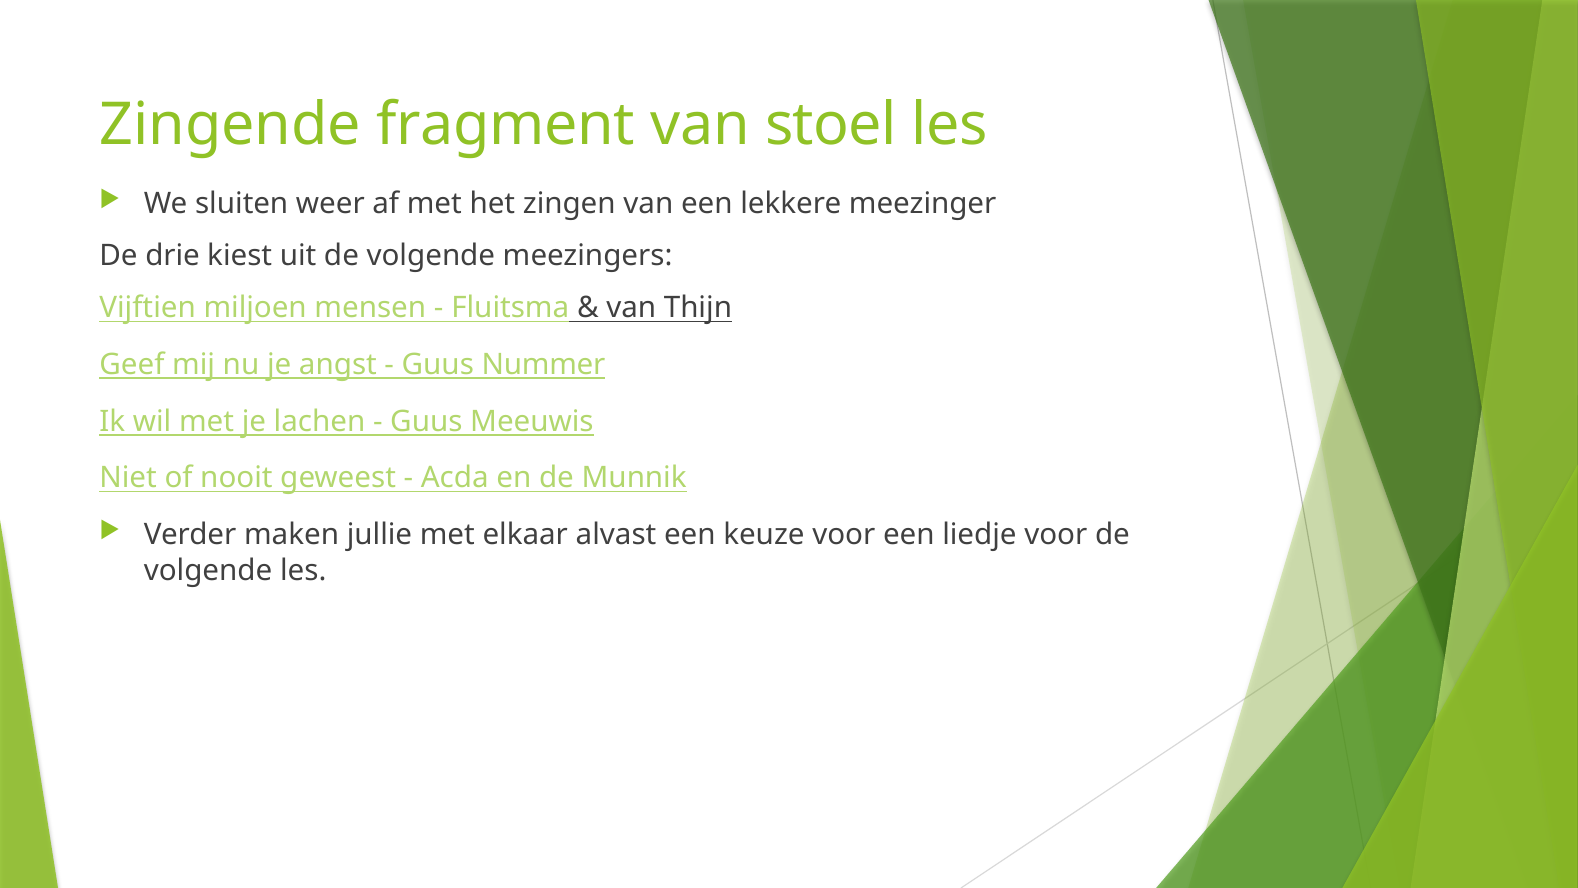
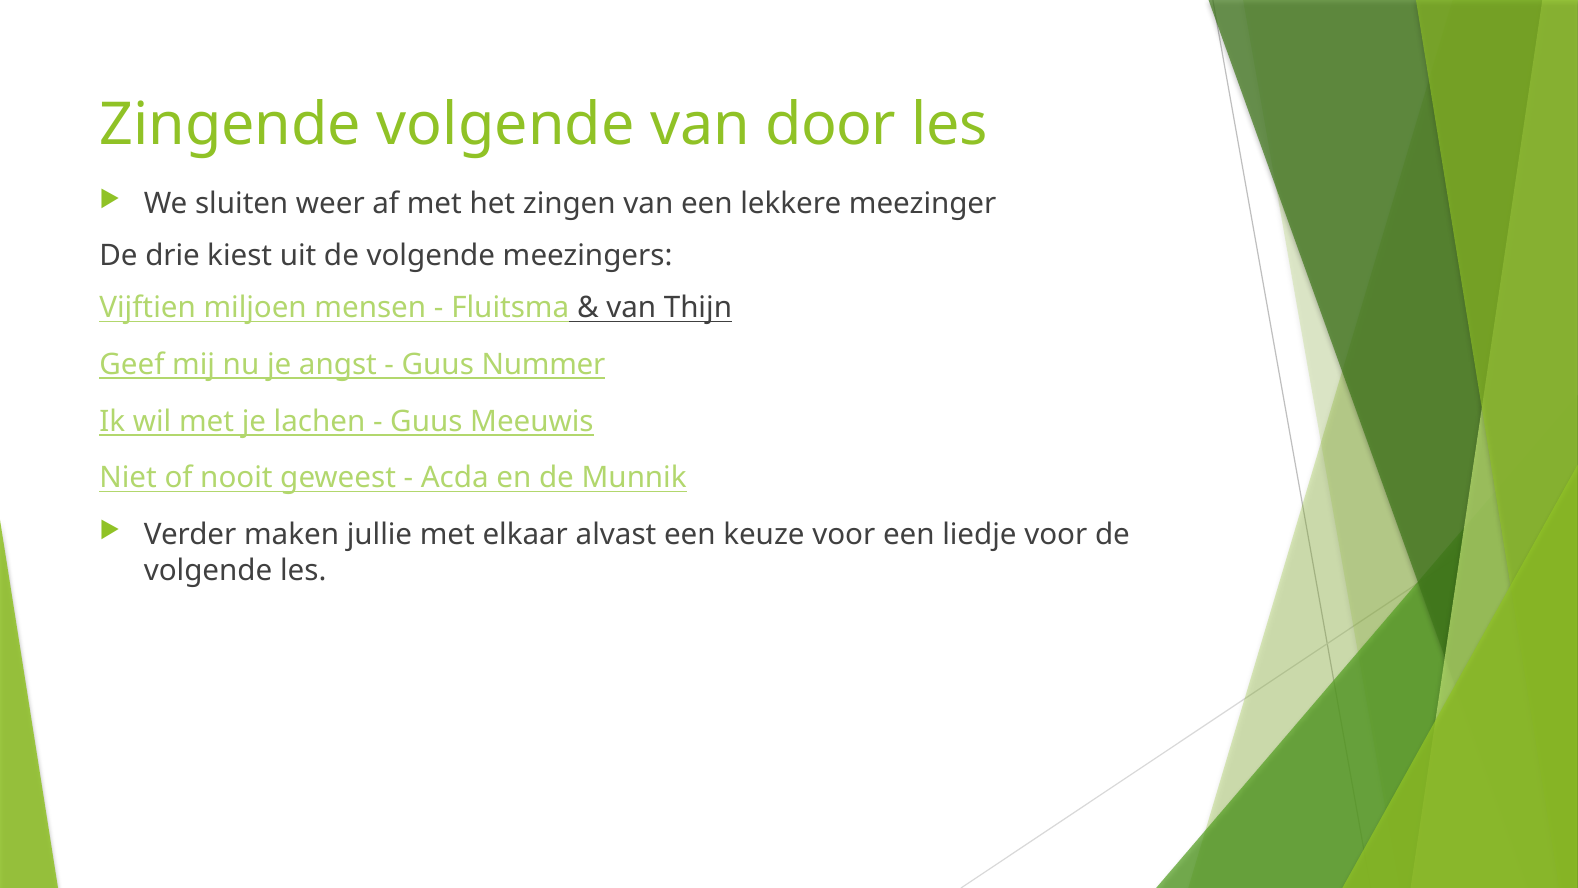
Zingende fragment: fragment -> volgende (506, 124)
stoel: stoel -> door (831, 124)
